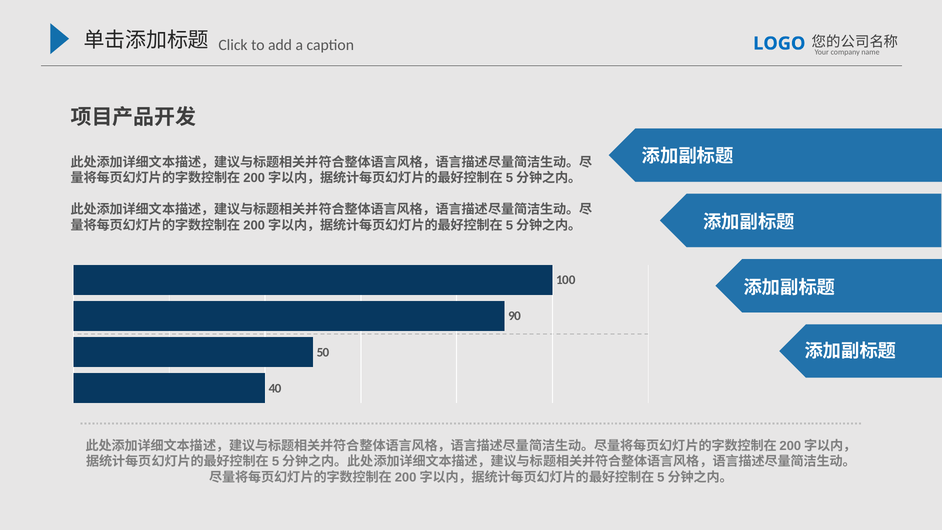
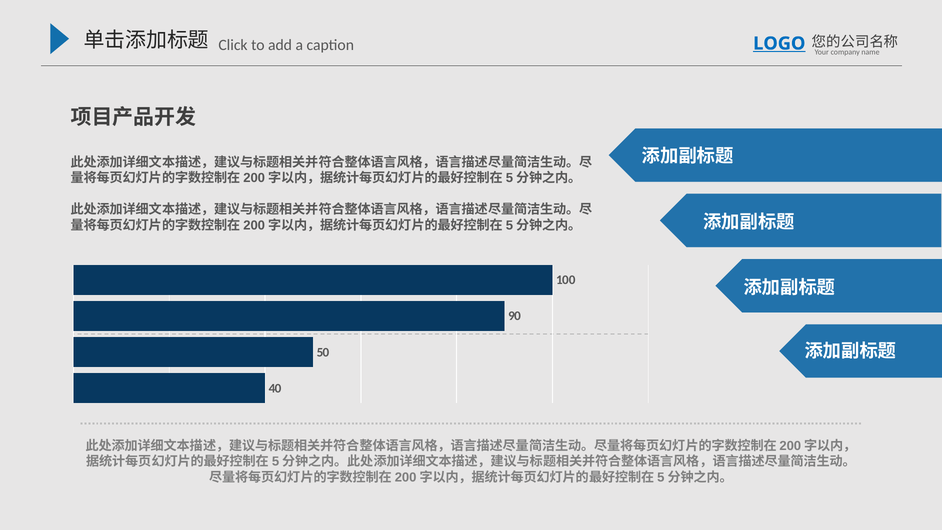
LOGO underline: none -> present (779, 44)
